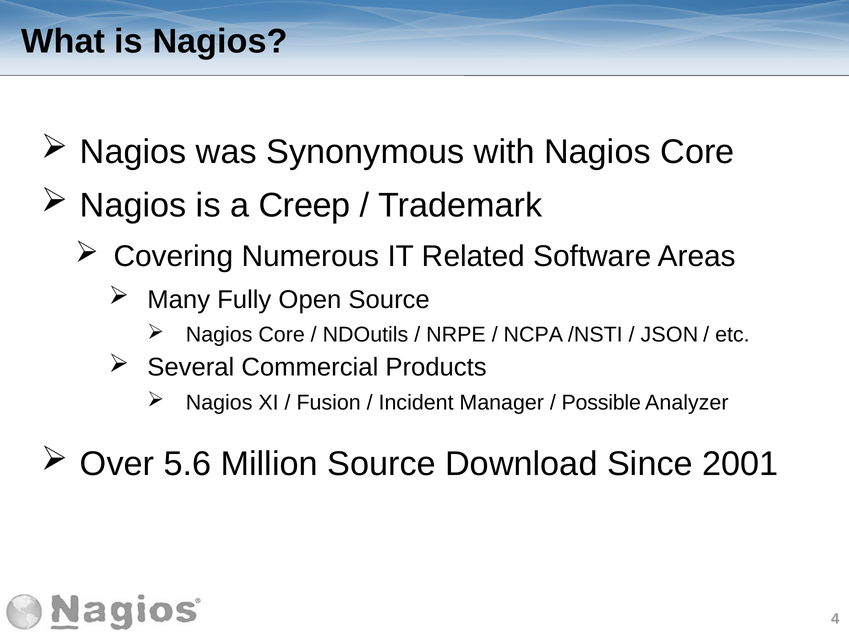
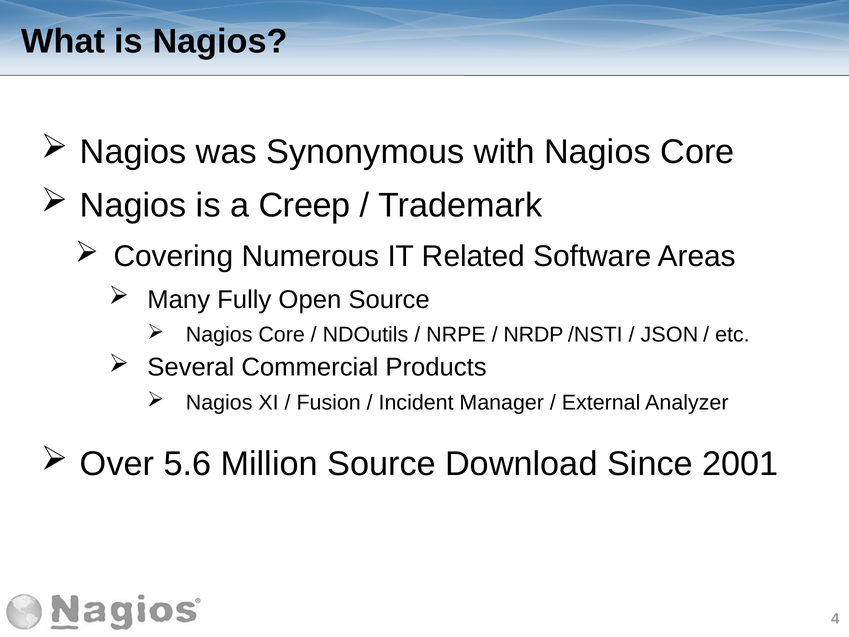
NCPA: NCPA -> NRDP (533, 335)
Possible: Possible -> External (601, 403)
